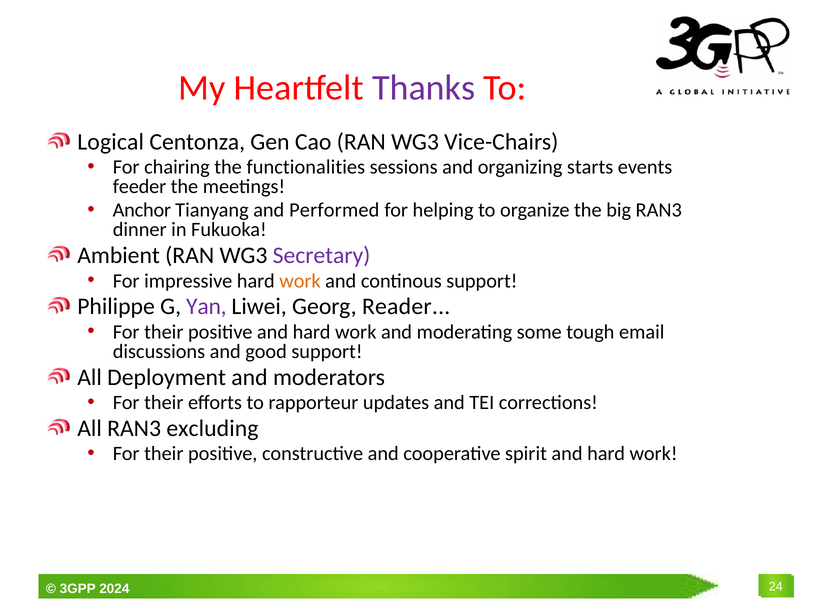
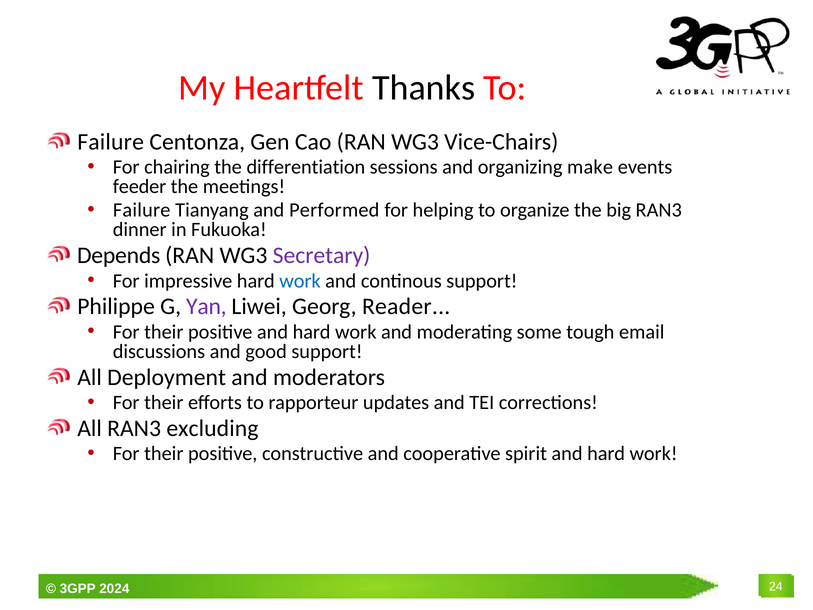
Thanks colour: purple -> black (424, 88)
Logical: Logical -> Failure (111, 142)
functionalities: functionalities -> differentiation (306, 167)
starts: starts -> make (590, 167)
Anchor: Anchor -> Failure (142, 210)
Ambient: Ambient -> Depends (119, 255)
work colour: orange -> blue (300, 281)
